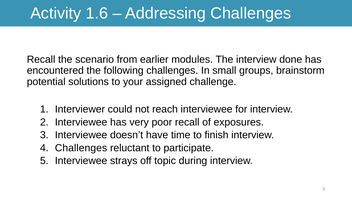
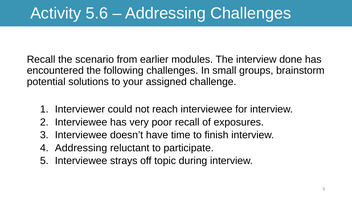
1.6: 1.6 -> 5.6 (97, 13)
Challenges: Challenges -> Addressing (81, 148)
